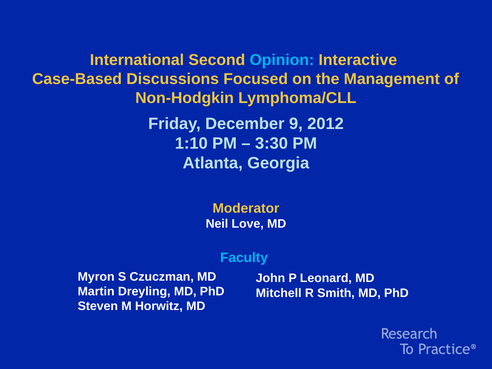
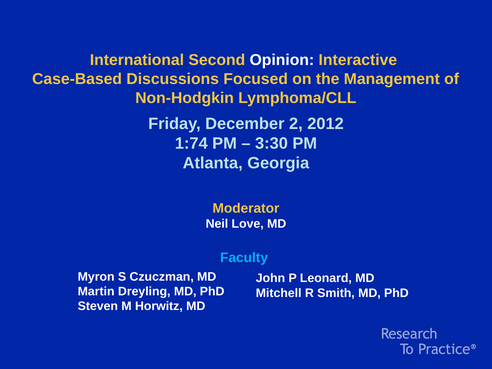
Opinion colour: light blue -> white (282, 60)
9: 9 -> 2 (296, 124)
1:10: 1:10 -> 1:74 (191, 143)
